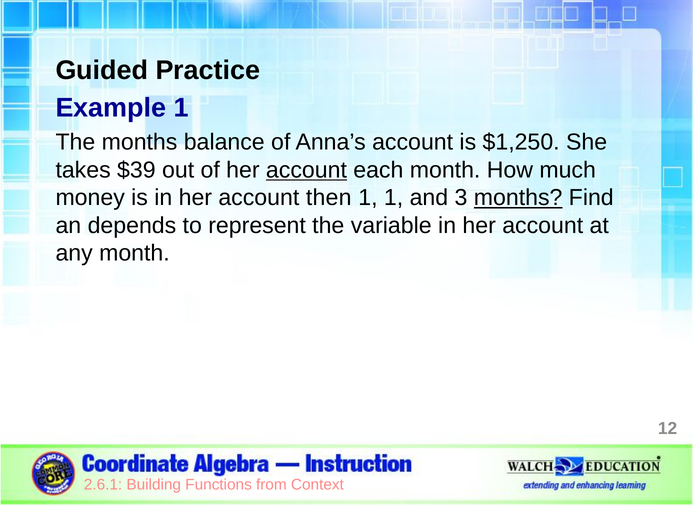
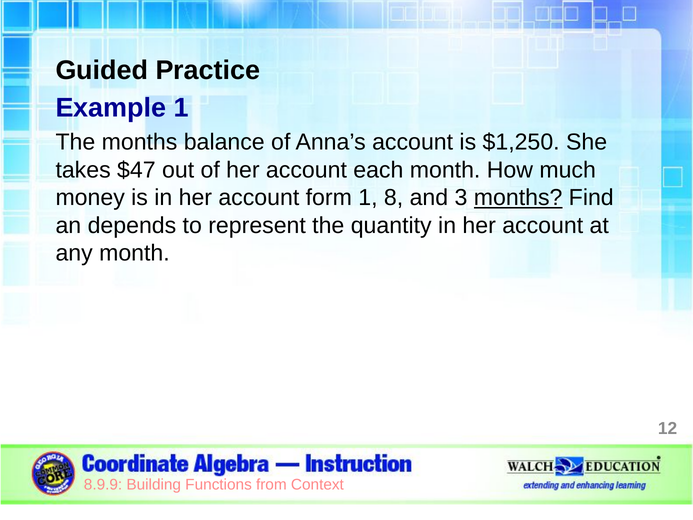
$39: $39 -> $47 (136, 170)
account underline: present -> none (306, 170)
then: then -> form (329, 198)
1 1: 1 -> 8 (394, 198)
variable: variable -> quantity (391, 225)
2.6.1: 2.6.1 -> 8.9.9 (103, 485)
